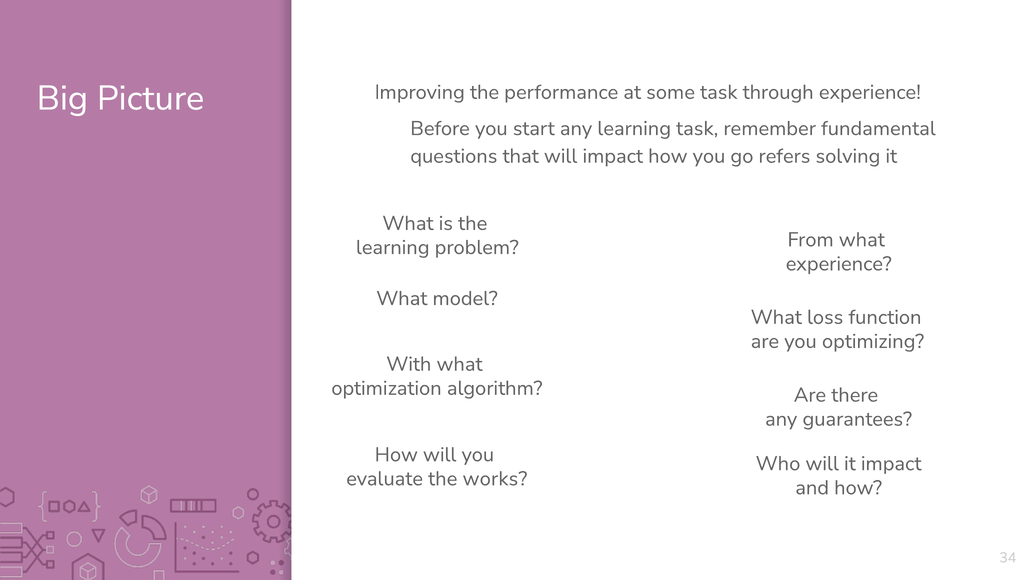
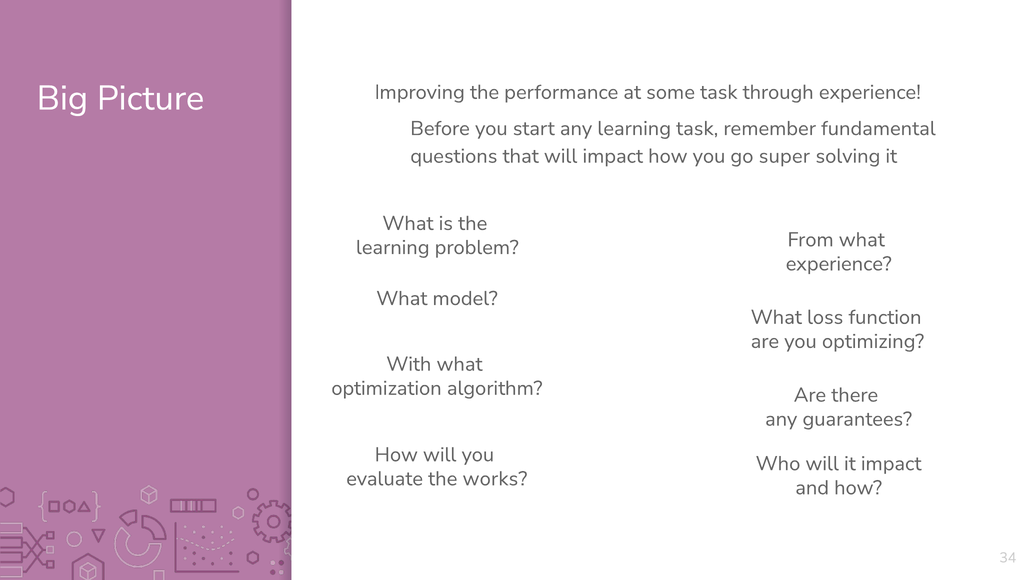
refers: refers -> super (784, 156)
